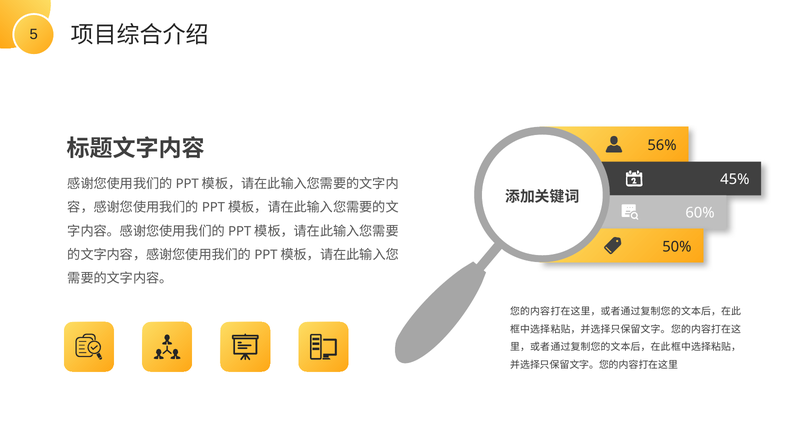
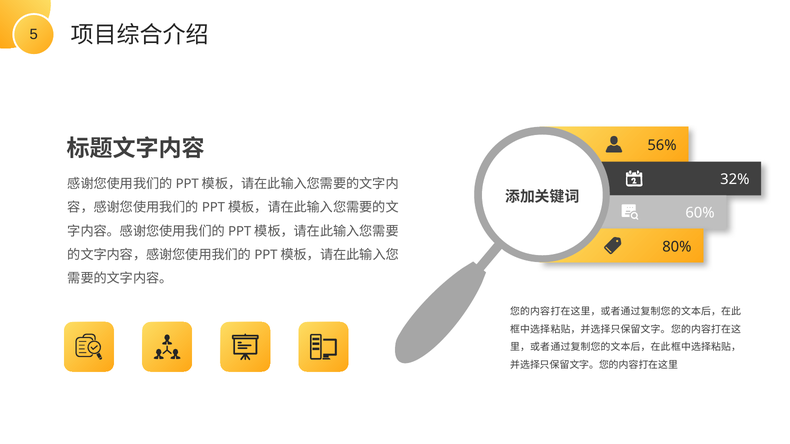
45%: 45% -> 32% (735, 180)
50%: 50% -> 80% (677, 247)
